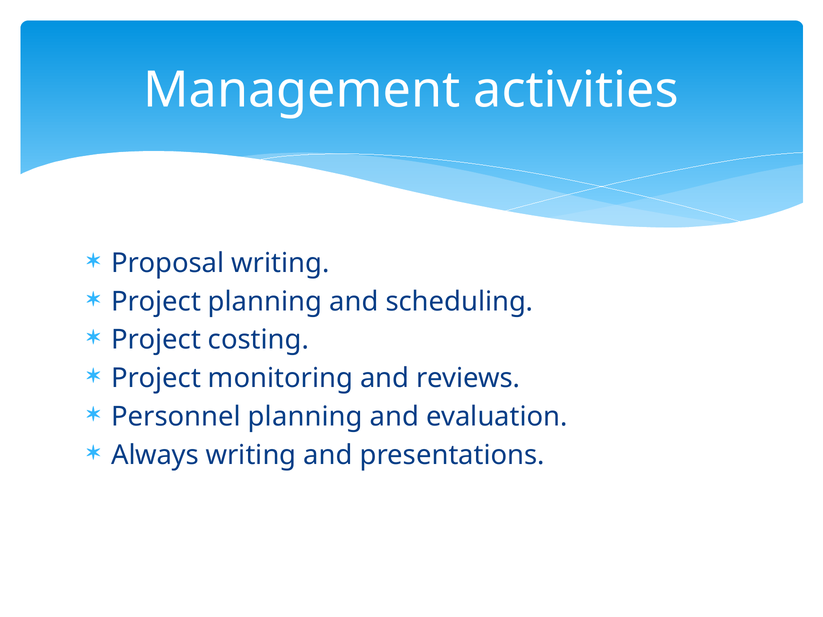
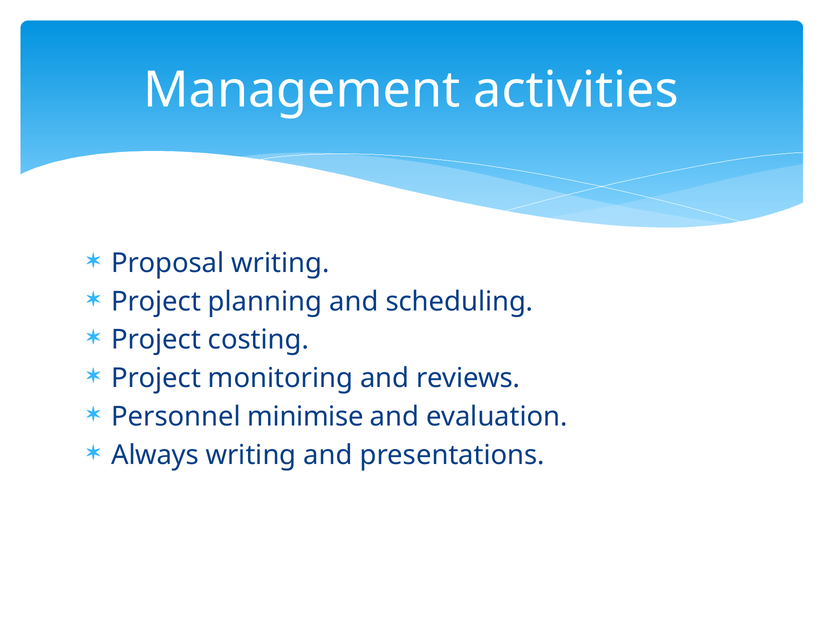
Personnel planning: planning -> minimise (305, 417)
